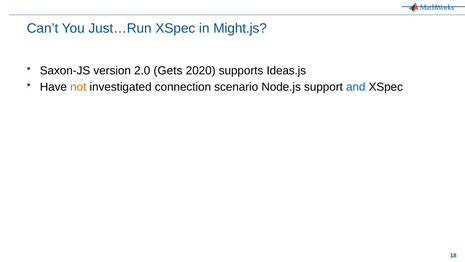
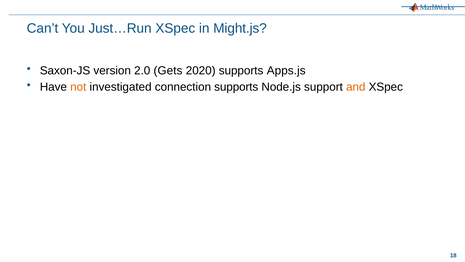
Ideas.js: Ideas.js -> Apps.js (286, 71)
connection scenario: scenario -> supports (236, 87)
and colour: blue -> orange (356, 87)
